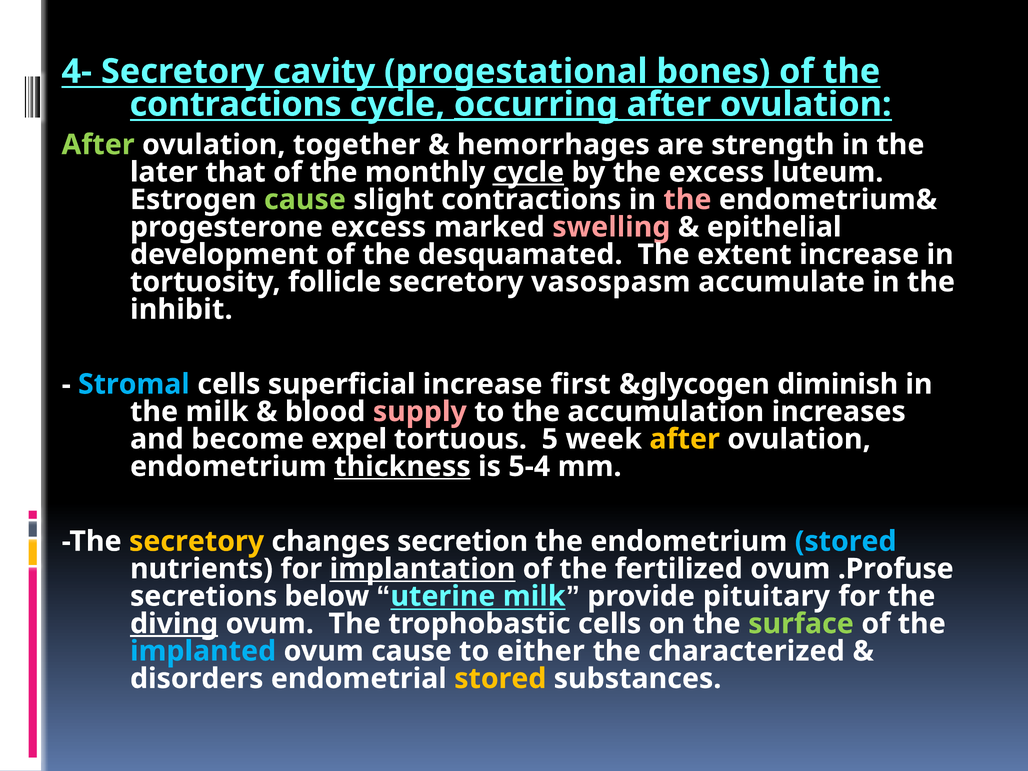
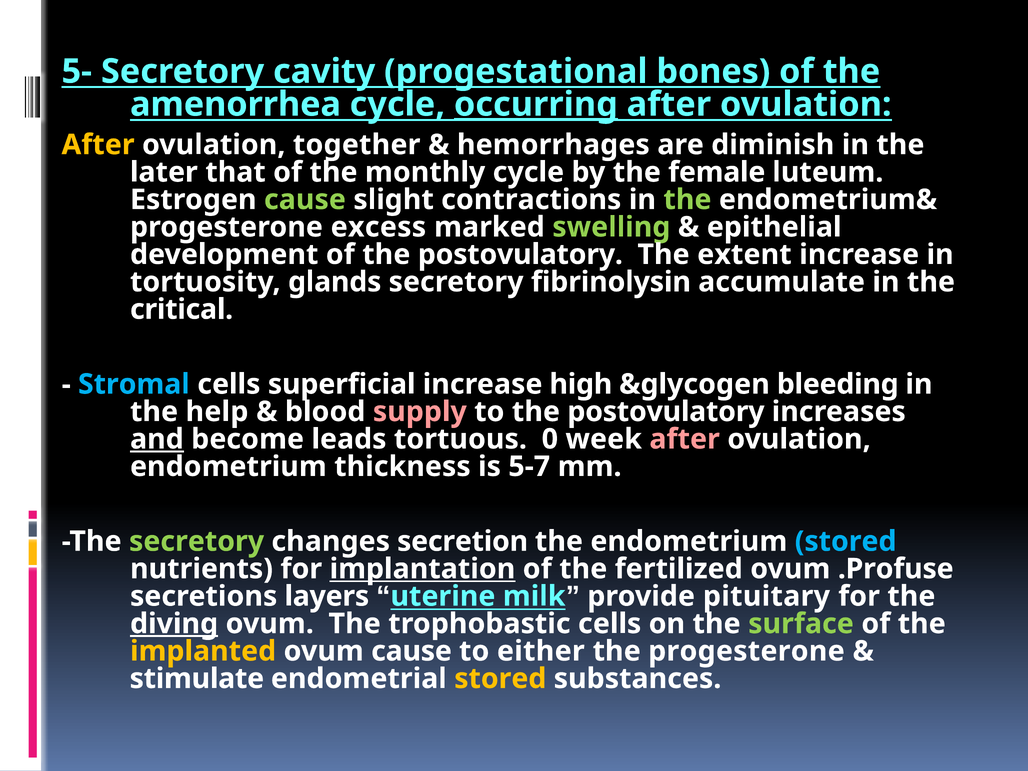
4-: 4- -> 5- (77, 71)
contractions: contractions -> amenorrhea (235, 104)
After colour: light green -> yellow (98, 145)
strength: strength -> diminish (773, 145)
cycle underline: present -> none (528, 172)
the excess: excess -> female (717, 172)
the colour: pink -> light green (687, 200)
swelling colour: pink -> light green (611, 227)
of the desquamated: desquamated -> postovulatory (520, 255)
follicle: follicle -> glands (335, 282)
vasospasm: vasospasm -> fibrinolysin (611, 282)
inhibit: inhibit -> critical (182, 309)
first: first -> high (581, 384)
diminish: diminish -> bleeding (838, 384)
the milk: milk -> help (217, 412)
to the accumulation: accumulation -> postovulatory (666, 412)
and underline: none -> present (157, 439)
expel: expel -> leads (349, 439)
5: 5 -> 0 (550, 439)
after colour: yellow -> pink (685, 439)
thickness underline: present -> none (402, 467)
5-4: 5-4 -> 5-7 (529, 467)
secretory colour: yellow -> light green (197, 541)
below: below -> layers (327, 596)
implanted colour: light blue -> yellow (203, 651)
the characterized: characterized -> progesterone (746, 651)
disorders: disorders -> stimulate (197, 679)
